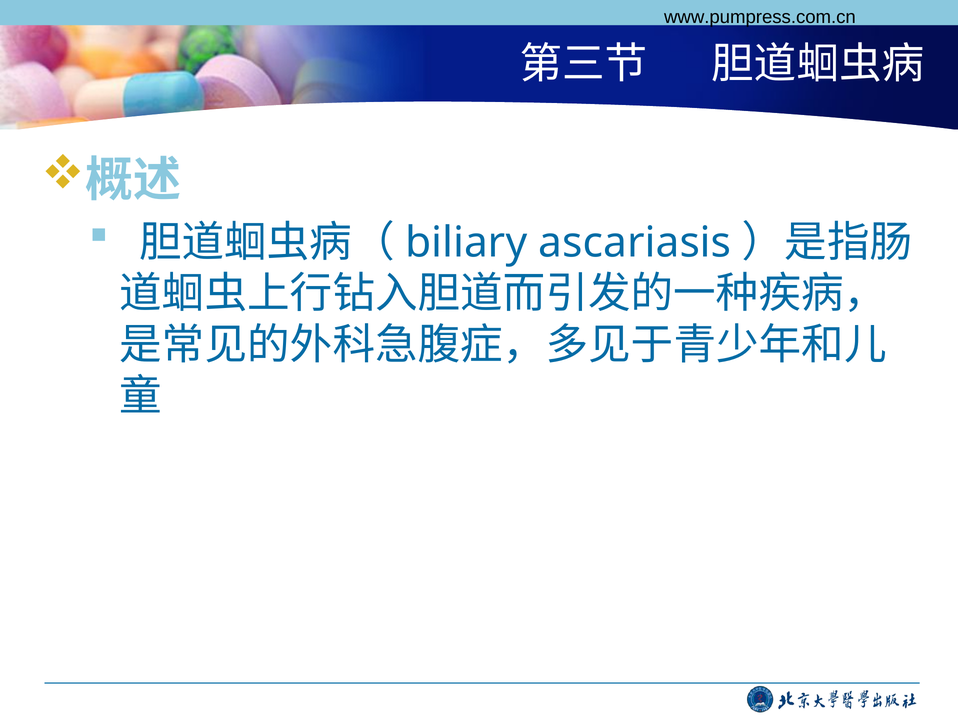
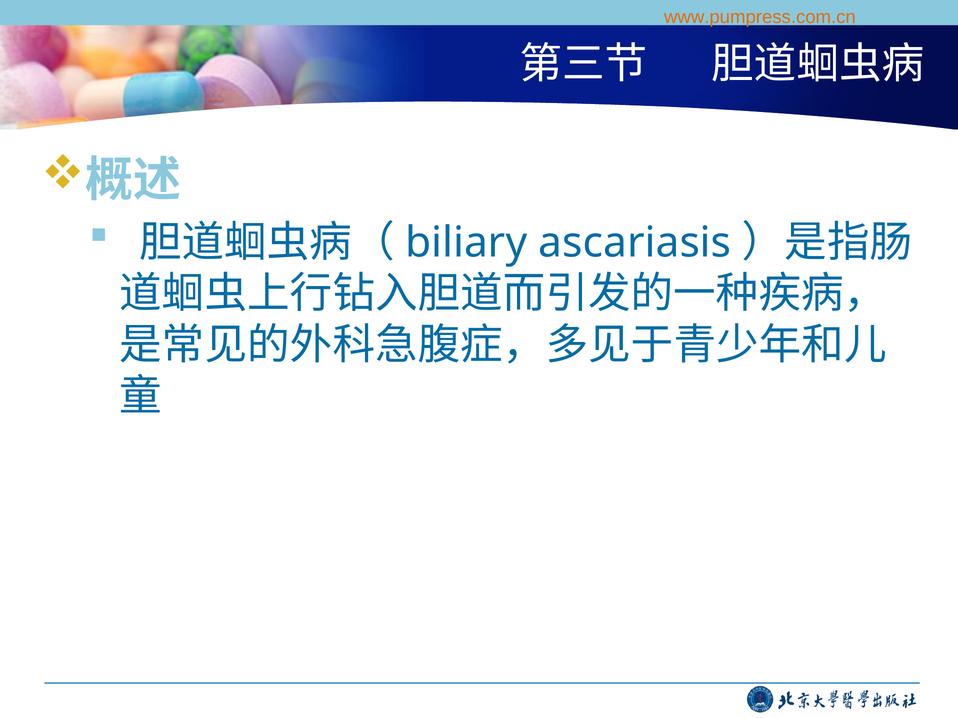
www.pumpress.com.cn colour: black -> orange (760, 17)
